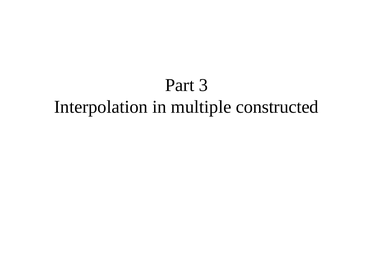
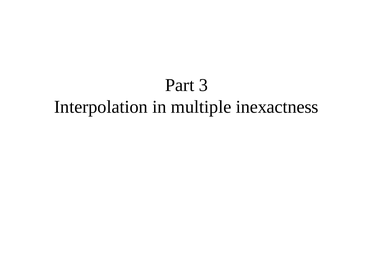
constructed: constructed -> inexactness (277, 107)
